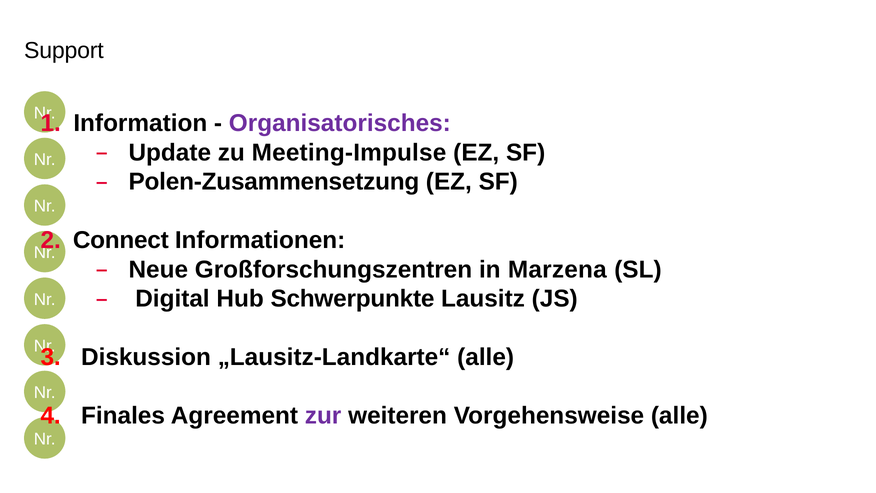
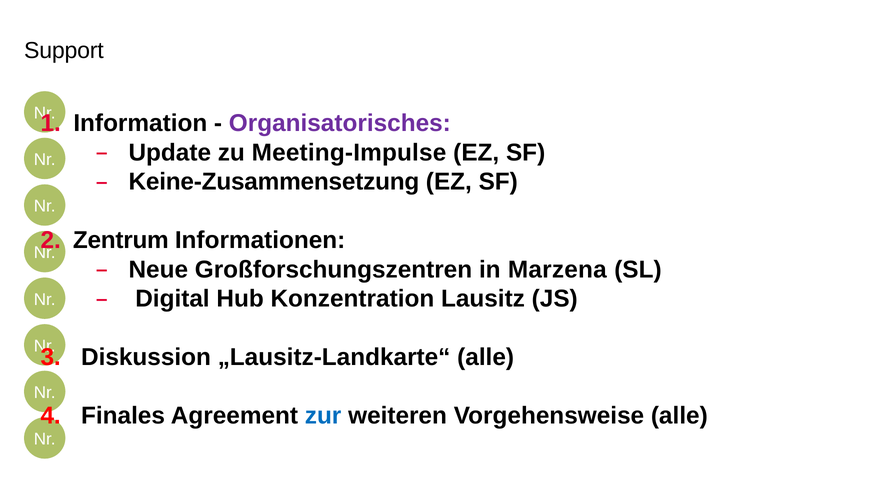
Polen-Zusammensetzung: Polen-Zusammensetzung -> Keine-Zusammensetzung (274, 182)
Connect: Connect -> Zentrum (121, 240)
Schwerpunkte: Schwerpunkte -> Konzentration (352, 299)
zur colour: purple -> blue (323, 415)
